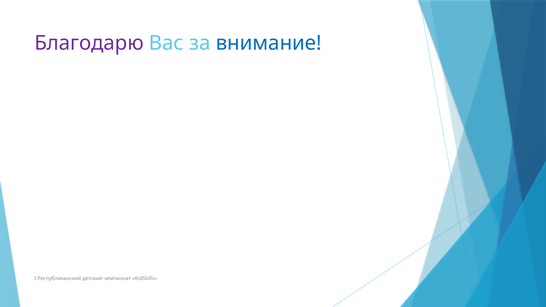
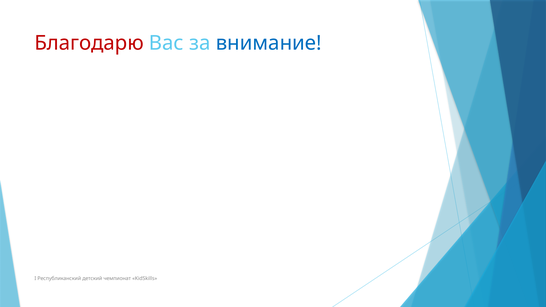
Благодарю colour: purple -> red (89, 43)
